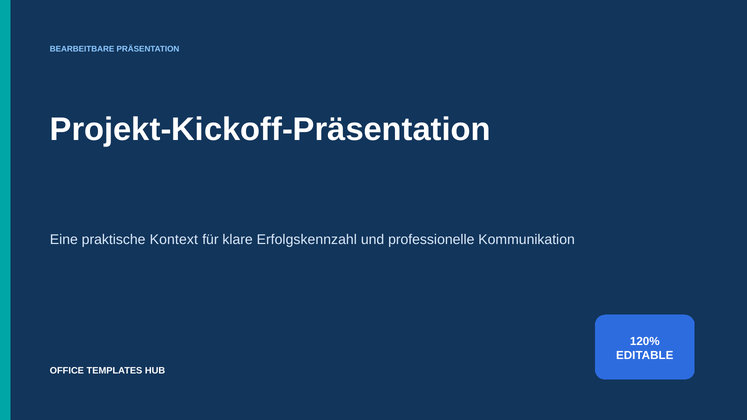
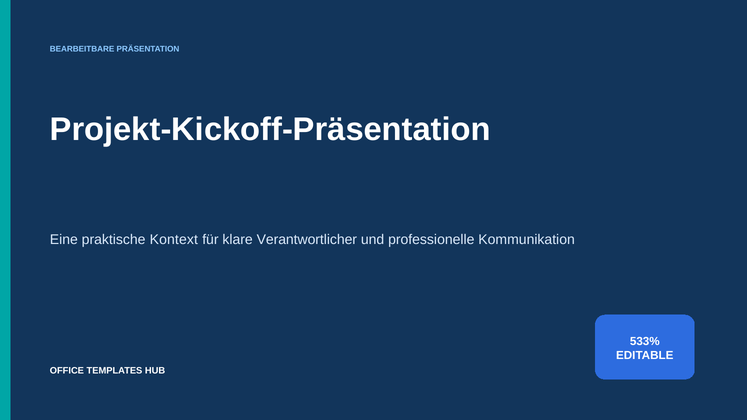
Erfolgskennzahl: Erfolgskennzahl -> Verantwortlicher (307, 240)
120%: 120% -> 533% (645, 341)
